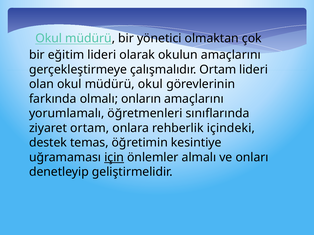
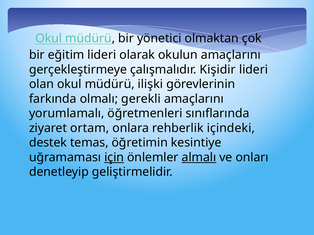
çalışmalıdır Ortam: Ortam -> Kişidir (218, 70)
müdürü okul: okul -> ilişki (150, 84)
onların: onların -> gerekli (141, 99)
almalı underline: none -> present (199, 158)
